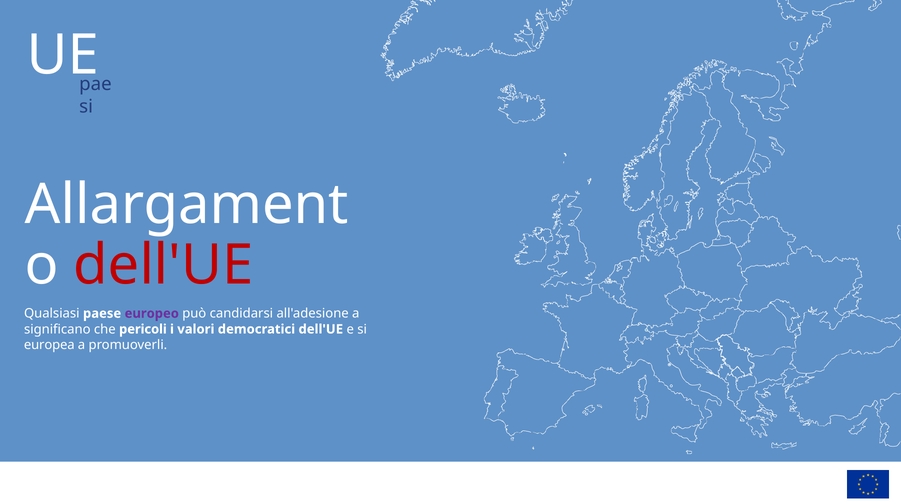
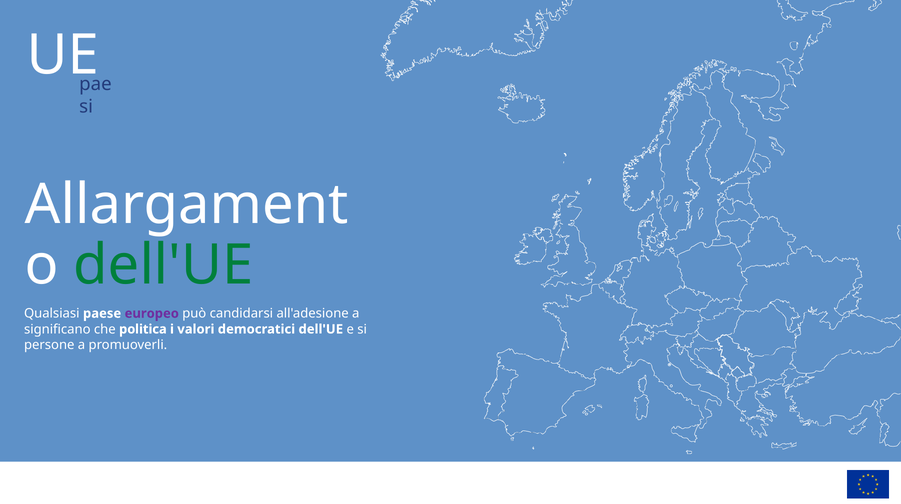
dell'UE colour: red -> green (163, 265)
pericoli: pericoli -> politica (143, 329)
europea: europea -> persone (49, 345)
